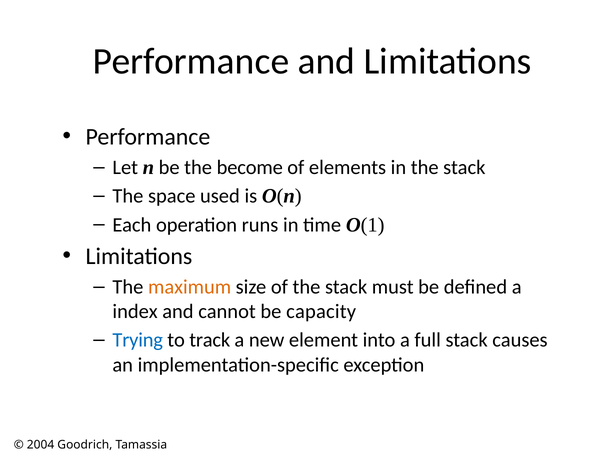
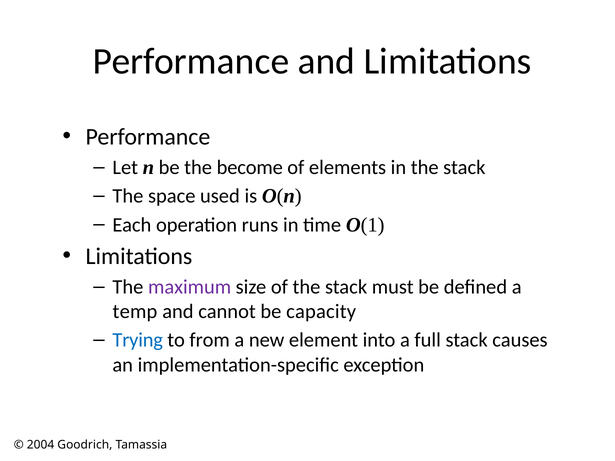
maximum colour: orange -> purple (190, 287)
index: index -> temp (135, 312)
track: track -> from (210, 340)
